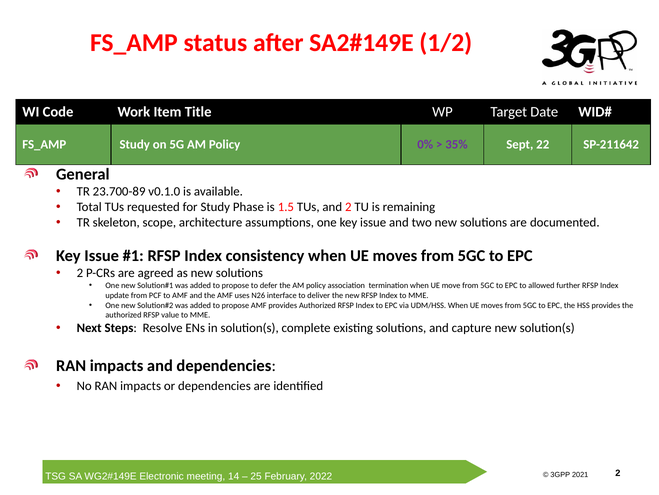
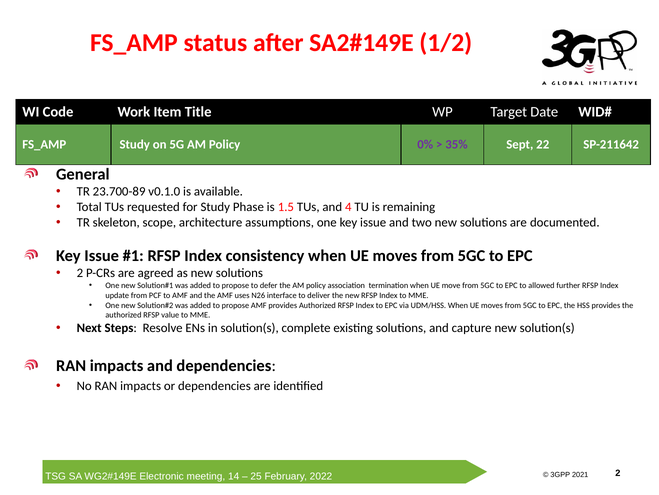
and 2: 2 -> 4 (348, 207)
